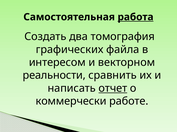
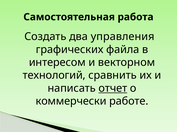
работа underline: present -> none (136, 17)
томография: томография -> управления (123, 37)
реальности: реальности -> технологий (54, 76)
